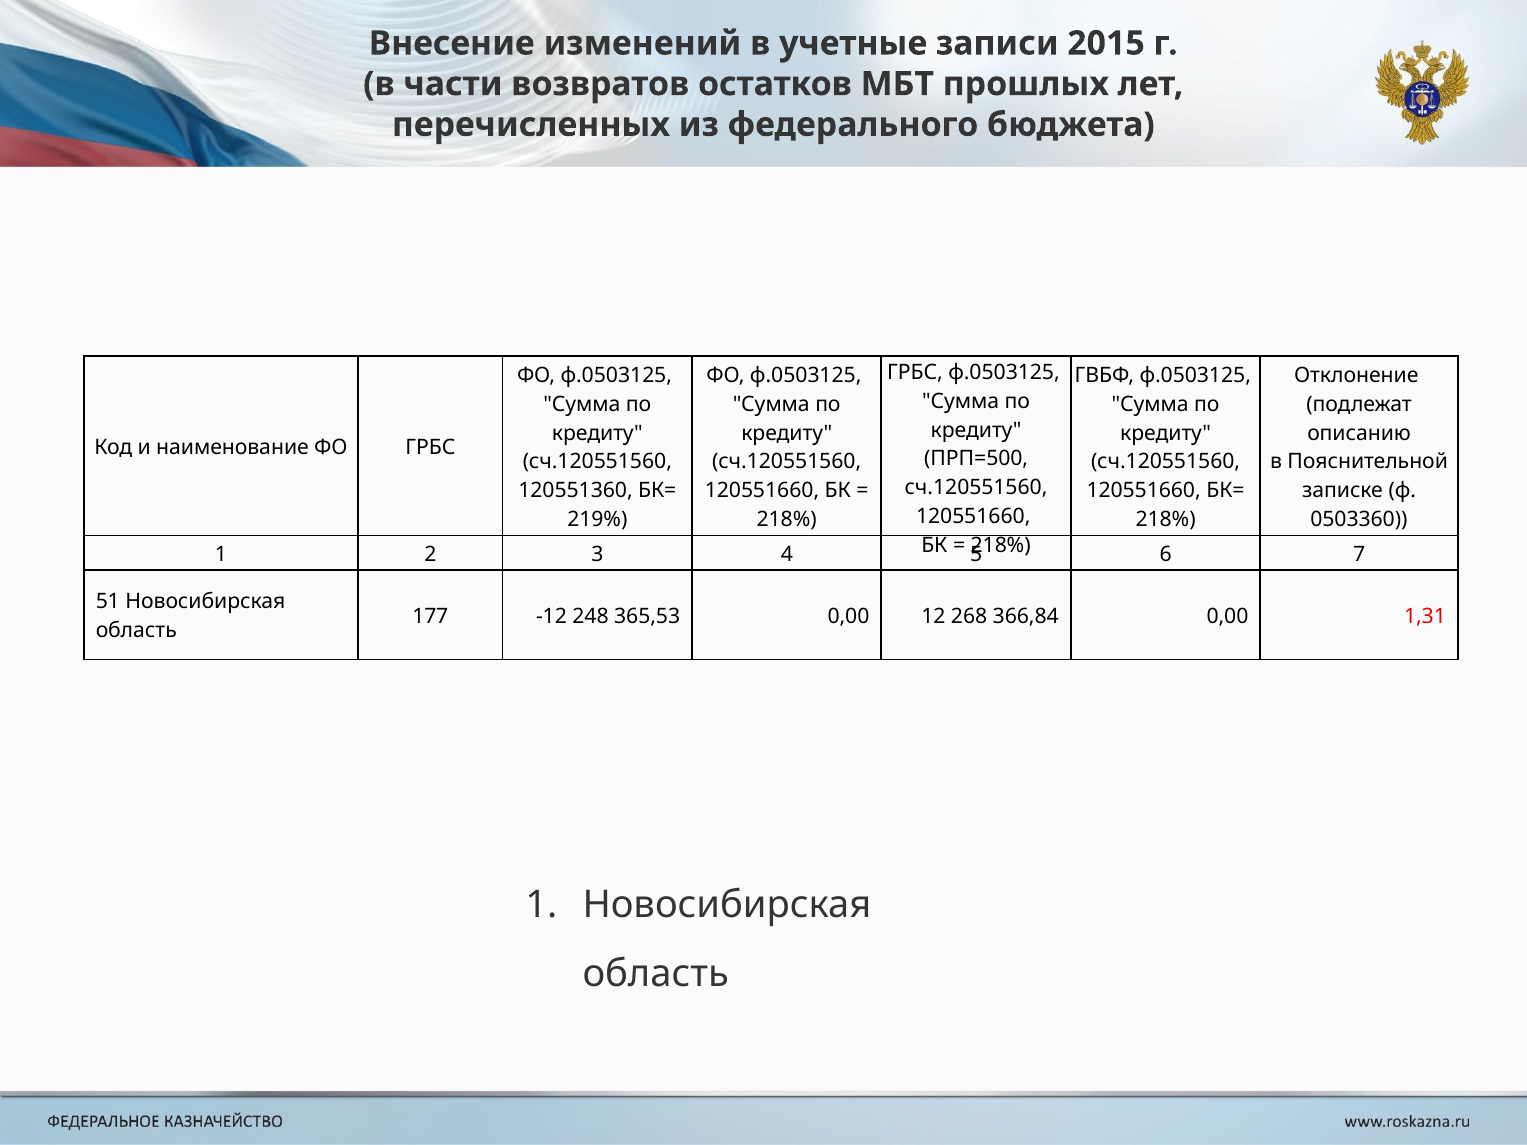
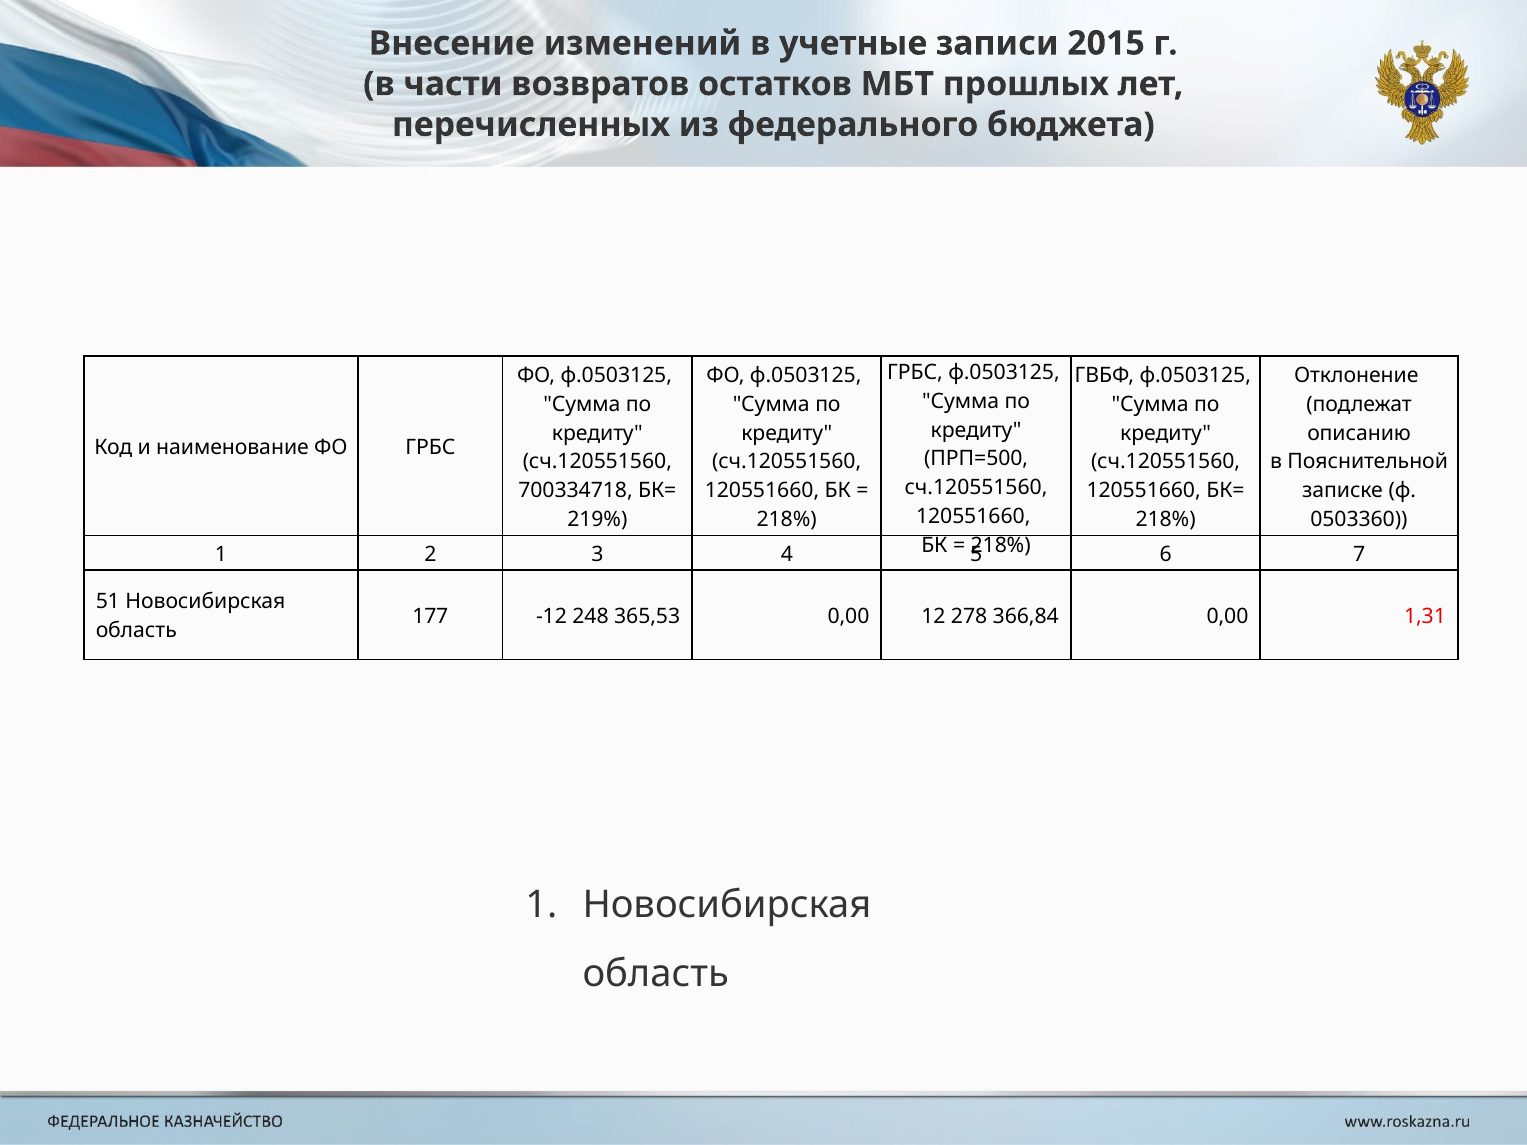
120551360: 120551360 -> 700334718 (576, 491)
268: 268 -> 278 (969, 616)
